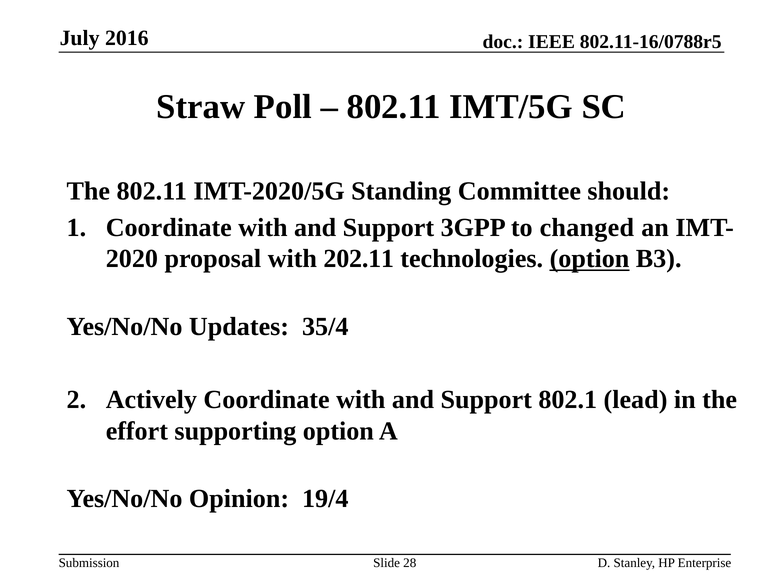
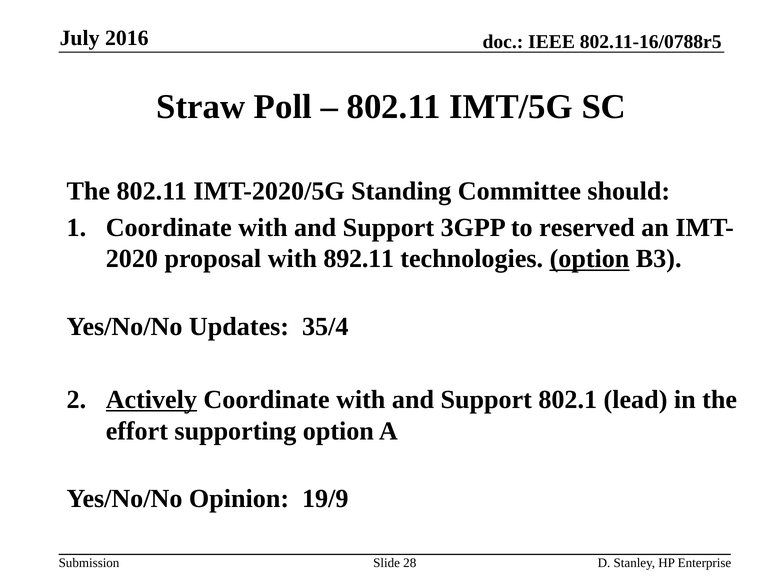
changed: changed -> reserved (587, 228)
202.11: 202.11 -> 892.11 (359, 259)
Actively underline: none -> present (151, 400)
19/4: 19/4 -> 19/9 (325, 499)
